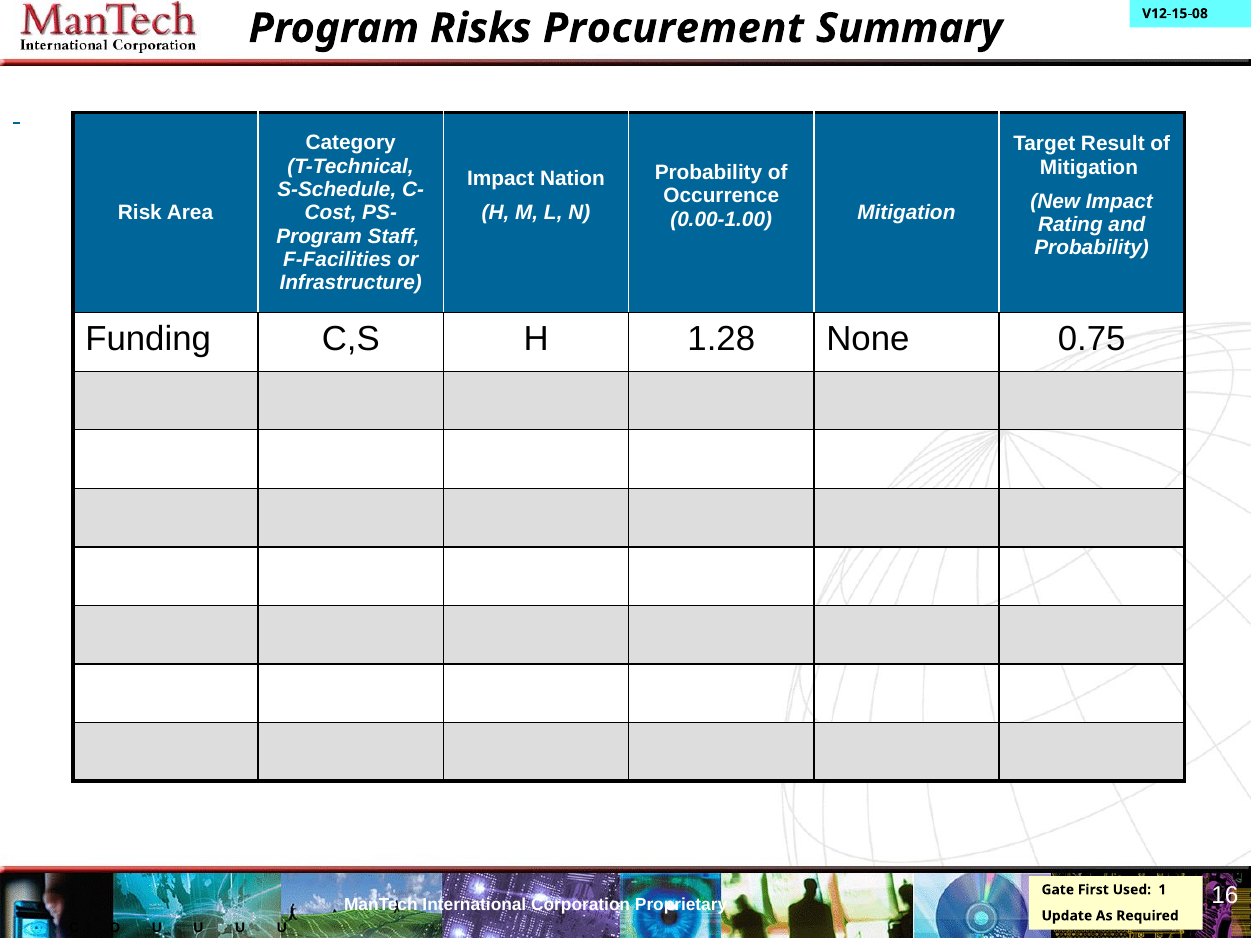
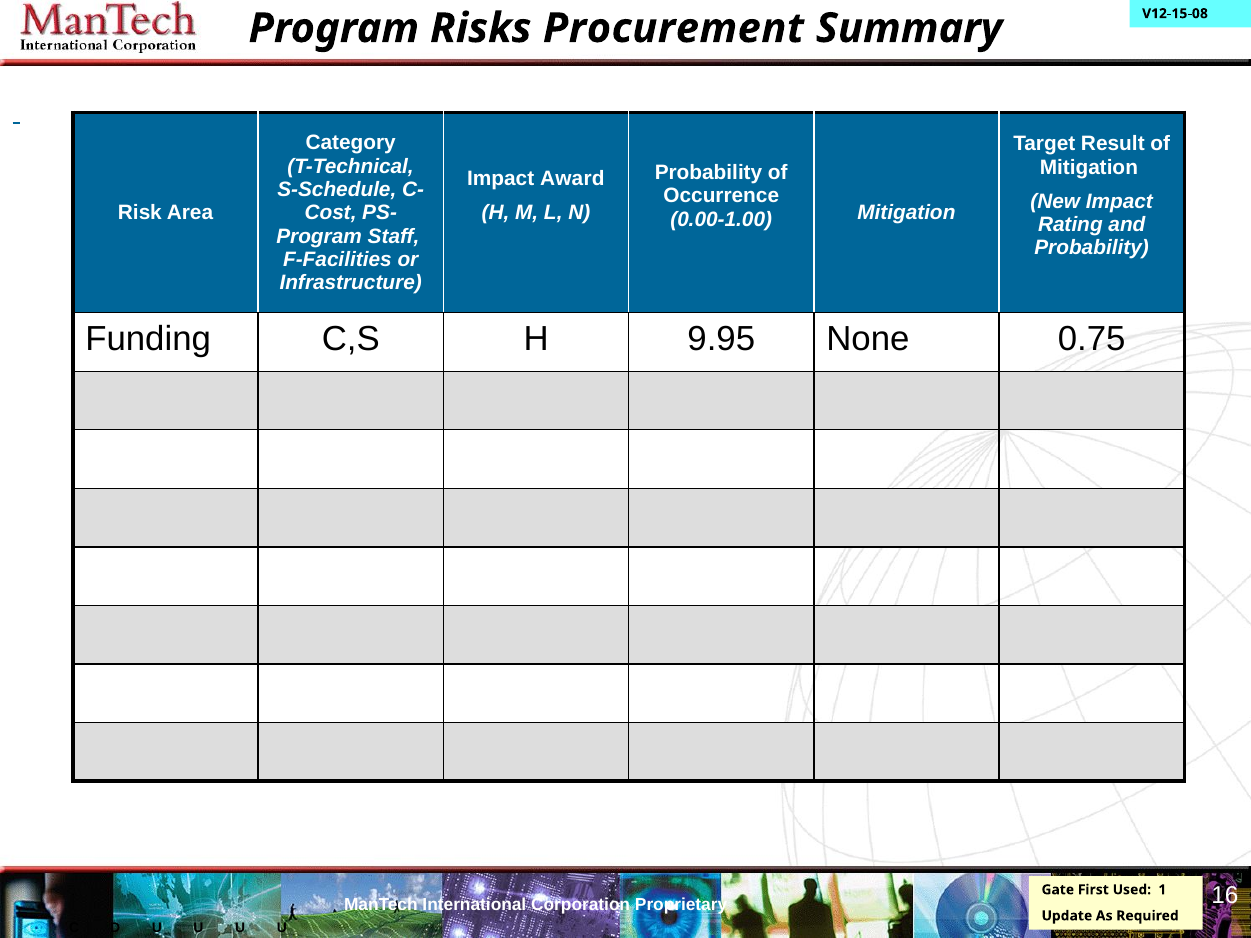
Nation: Nation -> Award (572, 179)
1.28: 1.28 -> 9.95 (721, 339)
